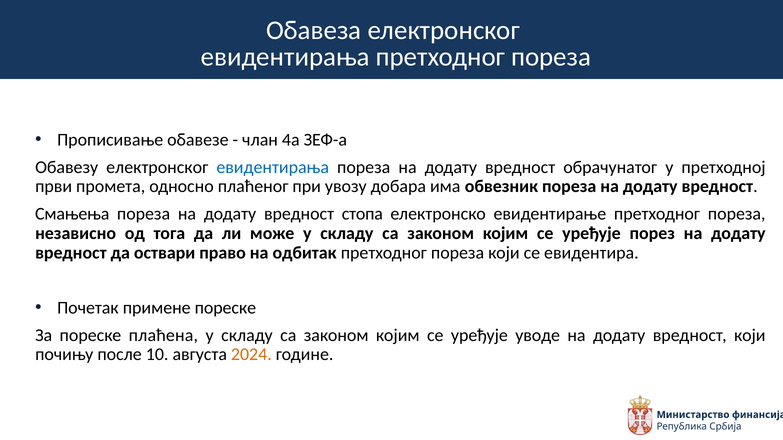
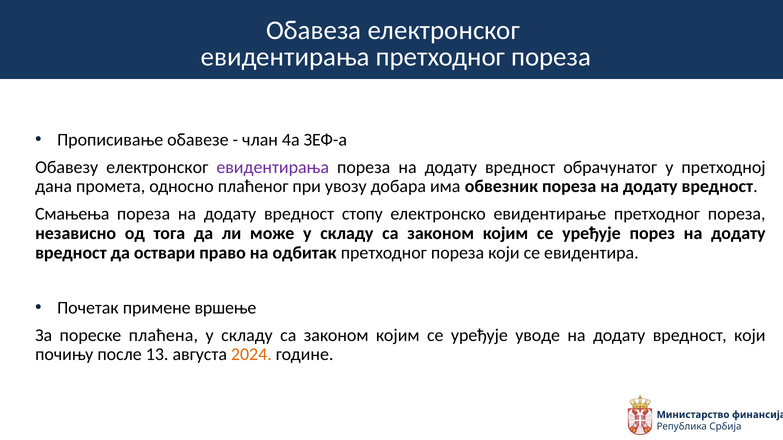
eвидeнтирaњa colour: blue -> purple (273, 167)
први: први -> дана (54, 187)
стопа: стопа -> стопу (362, 214)
примене пореске: пореске -> вршење (225, 308)
10: 10 -> 13 (157, 355)
